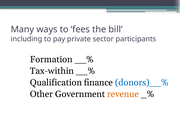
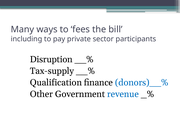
Formation: Formation -> Disruption (51, 59)
Tax-within: Tax-within -> Tax-supply (52, 71)
revenue colour: orange -> blue (123, 94)
